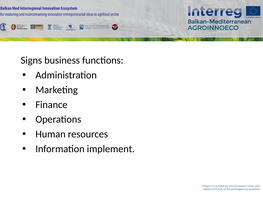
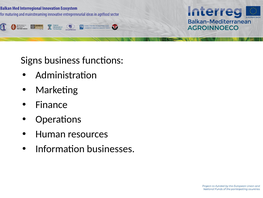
implement: implement -> businesses (111, 148)
